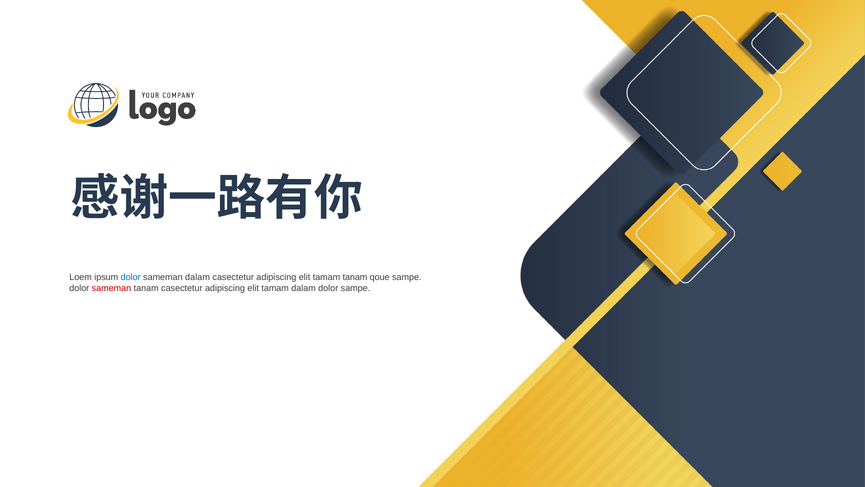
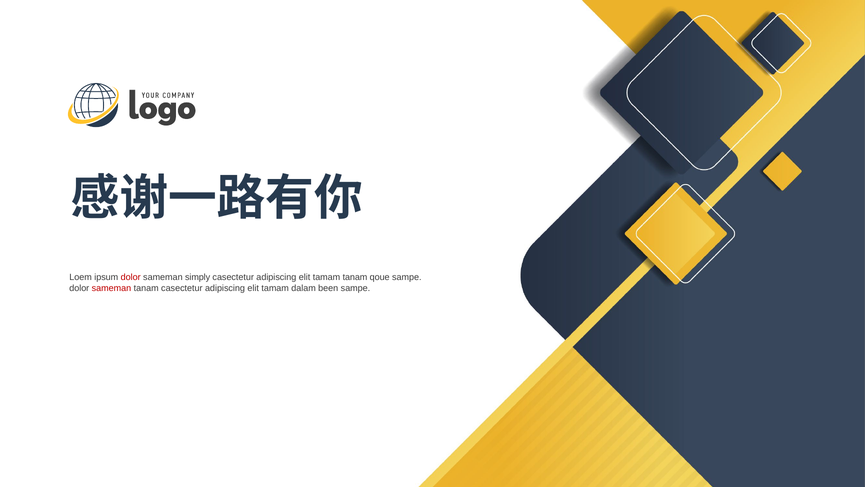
dolor colour: blue -> red (131, 277)
sameman dalam: dalam -> simply (198, 277)
dalam dolor: dolor -> been (328, 288)
